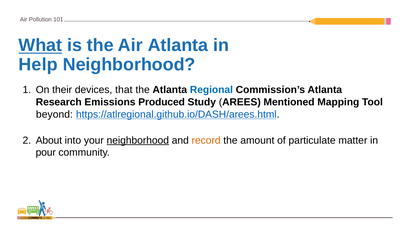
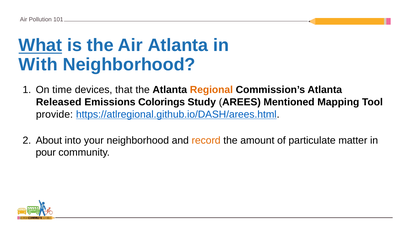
Help: Help -> With (38, 65)
their: their -> time (62, 90)
Regional colour: blue -> orange (211, 90)
Research: Research -> Released (59, 102)
Produced: Produced -> Colorings (162, 102)
beyond: beyond -> provide (54, 114)
neighborhood underline: present -> none (138, 140)
